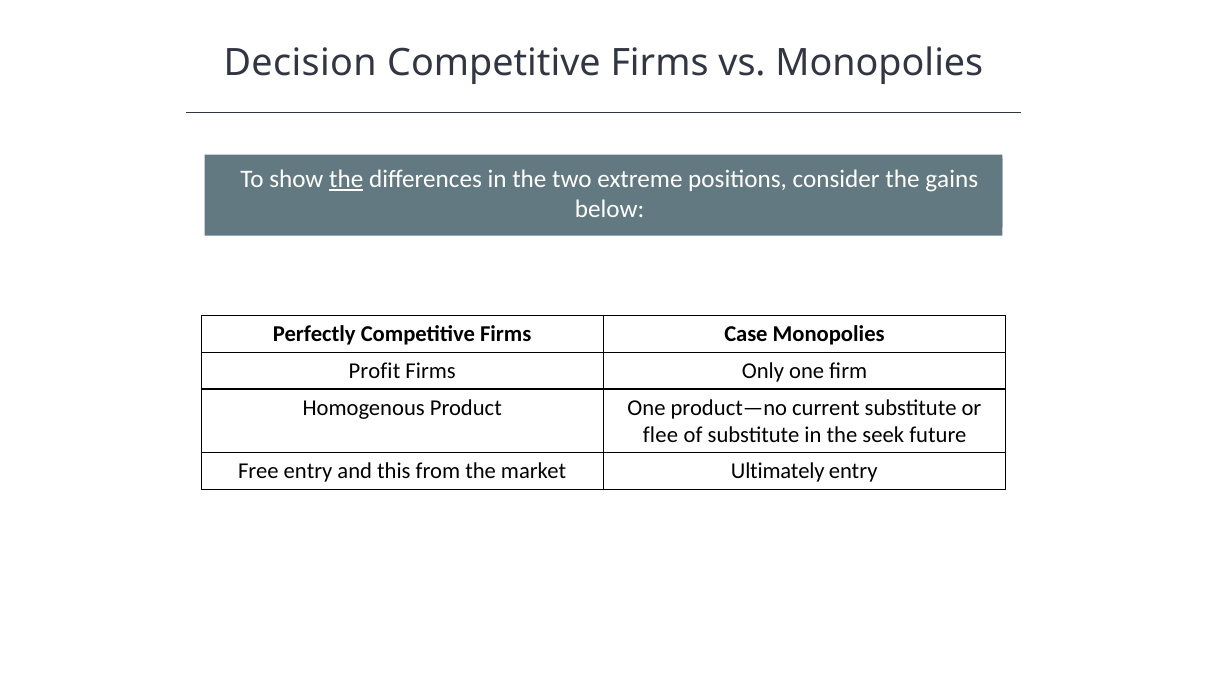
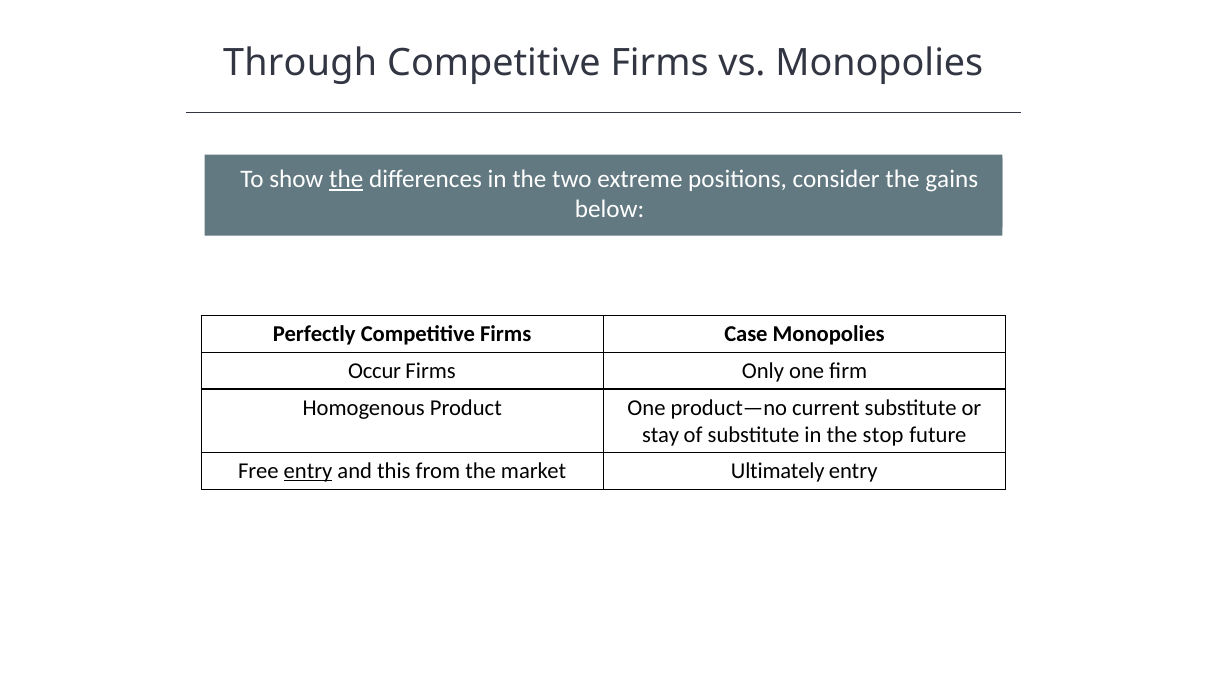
Decision: Decision -> Through (300, 63)
Profit: Profit -> Occur (375, 371)
flee: flee -> stay (661, 435)
seek: seek -> stop (883, 435)
entry underline: none -> present (308, 471)
